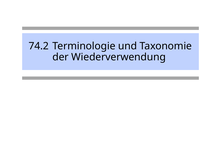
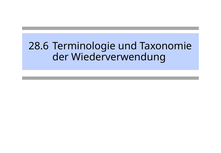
74.2: 74.2 -> 28.6 (39, 46)
